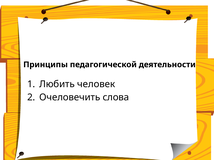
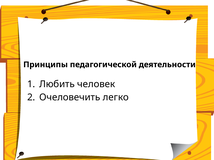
слова: слова -> легко (116, 98)
